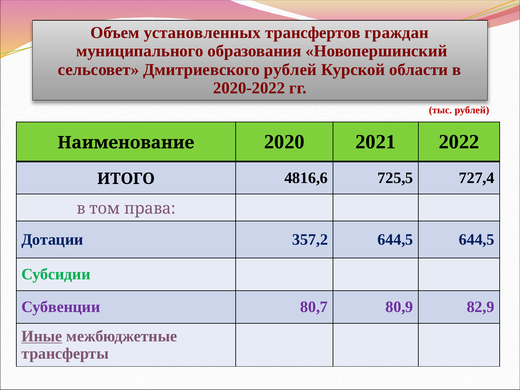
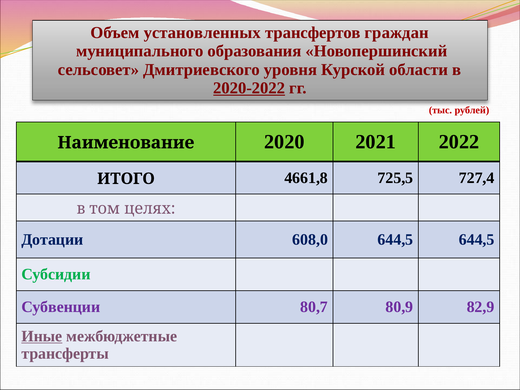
Дмитриевского рублей: рублей -> уровня (290, 70)
2020-2022 underline: none -> present (249, 88)
4816,6: 4816,6 -> 4661,8 (306, 178)
права: права -> целях (150, 208)
357,2: 357,2 -> 608,0 (310, 240)
